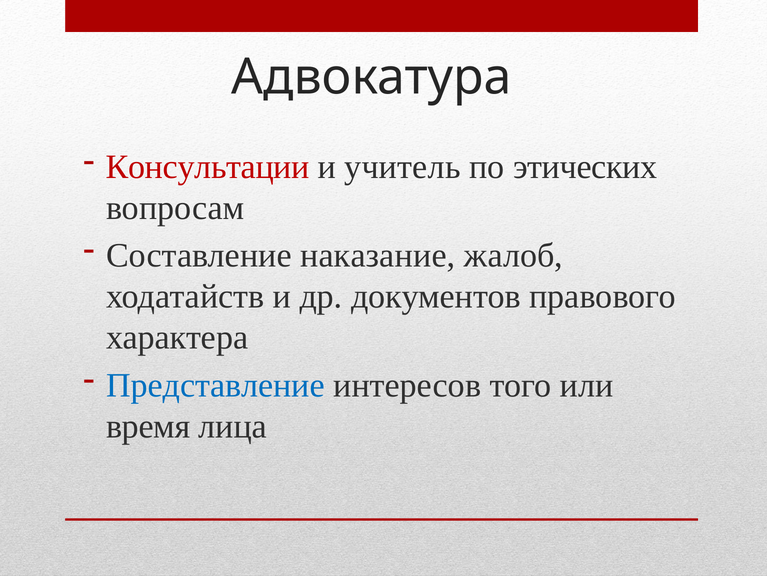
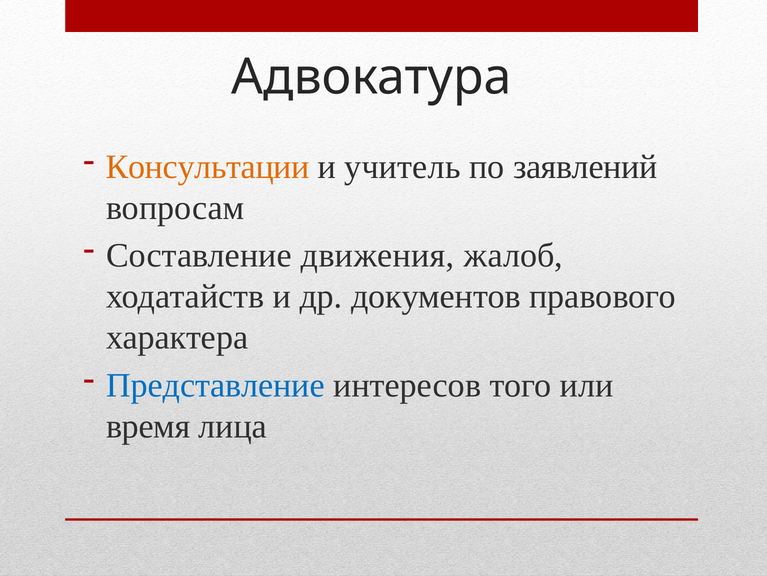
Консультации colour: red -> orange (208, 167)
этических: этических -> заявлений (585, 167)
наказание: наказание -> движения (378, 255)
